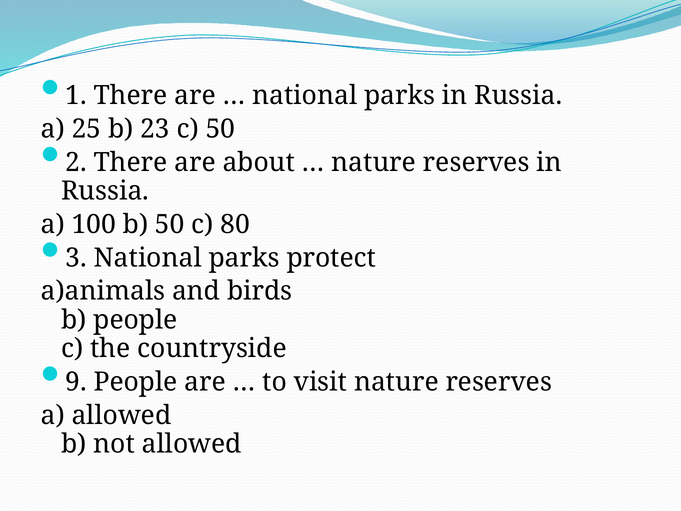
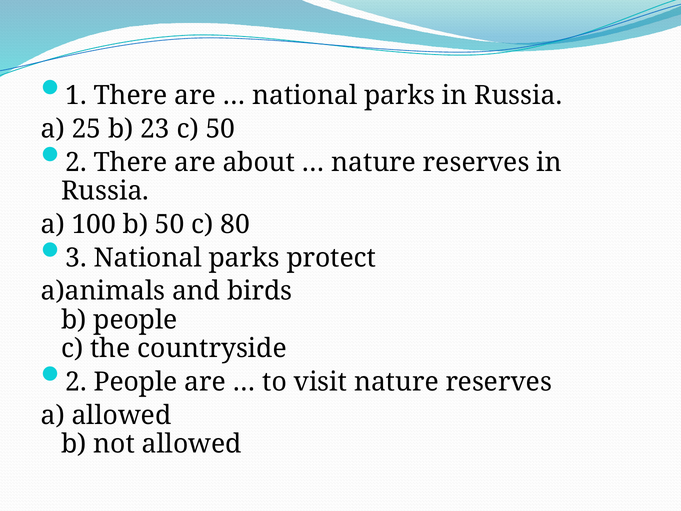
9: 9 -> 2 (76, 382)
